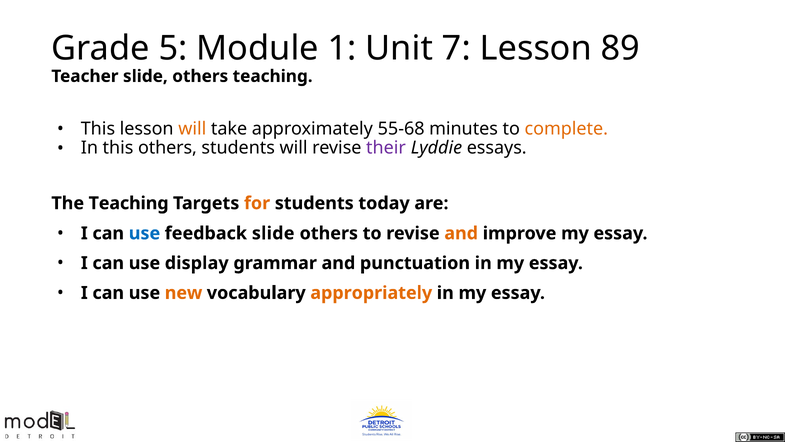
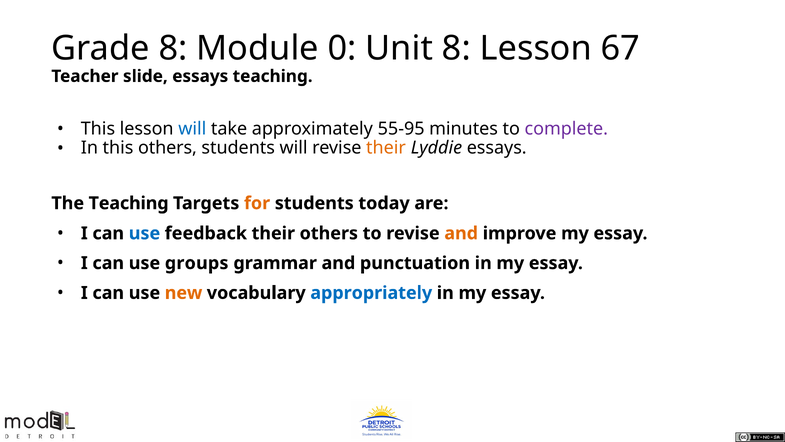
Grade 5: 5 -> 8 (173, 48)
1: 1 -> 0 (342, 48)
Unit 7: 7 -> 8 (456, 48)
89: 89 -> 67 (620, 48)
Teacher slide others: others -> essays (200, 76)
will colour: orange -> blue (192, 128)
55-68: 55-68 -> 55-95 (401, 128)
complete colour: orange -> purple (566, 128)
their colour: purple -> orange (386, 148)
feedback slide: slide -> their (273, 233)
display: display -> groups (197, 263)
appropriately colour: orange -> blue (371, 293)
